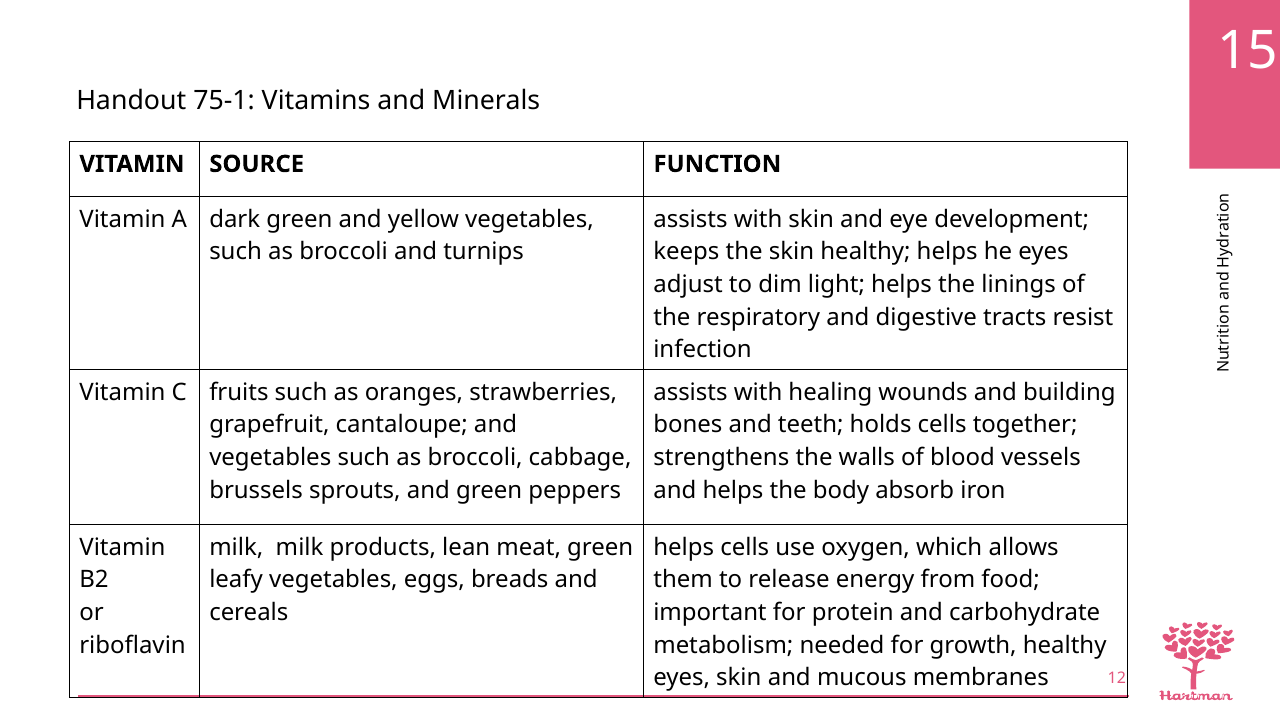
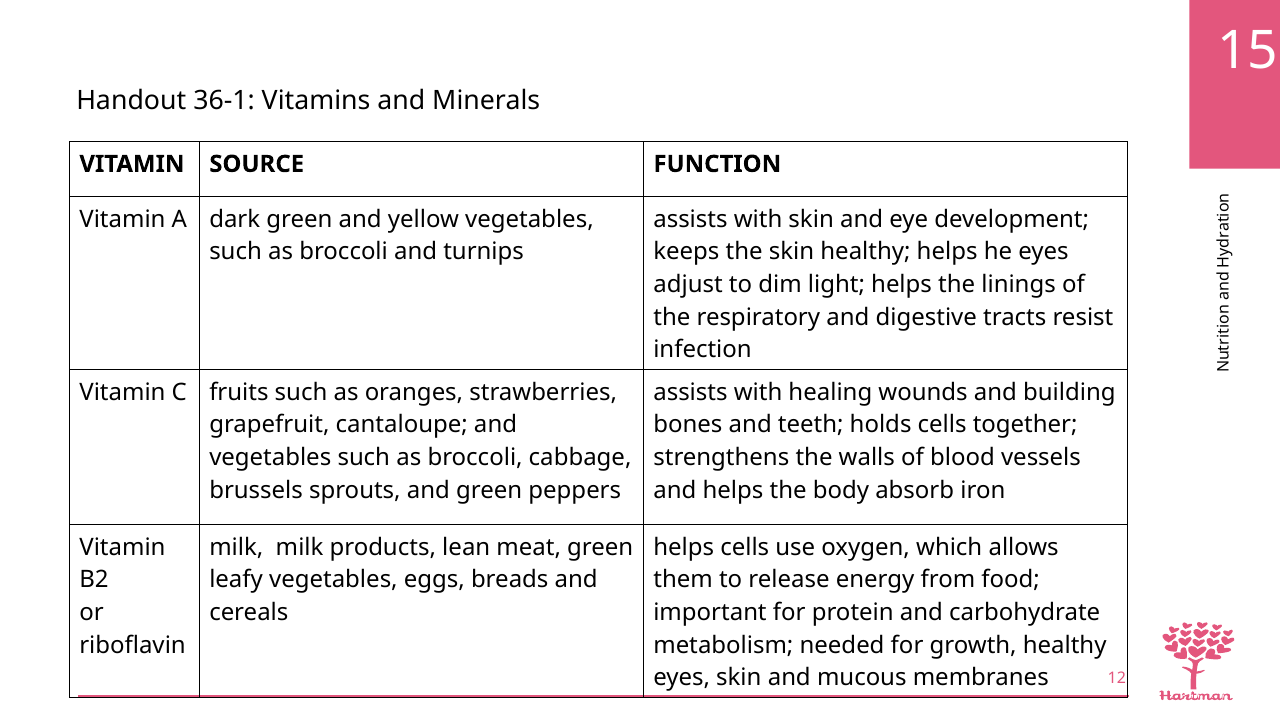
75-1: 75-1 -> 36-1 (224, 101)
